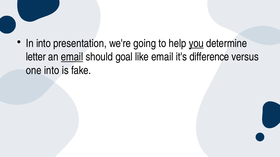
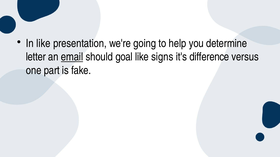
In into: into -> like (43, 43)
you underline: present -> none (196, 43)
like email: email -> signs (162, 57)
one into: into -> part (52, 71)
